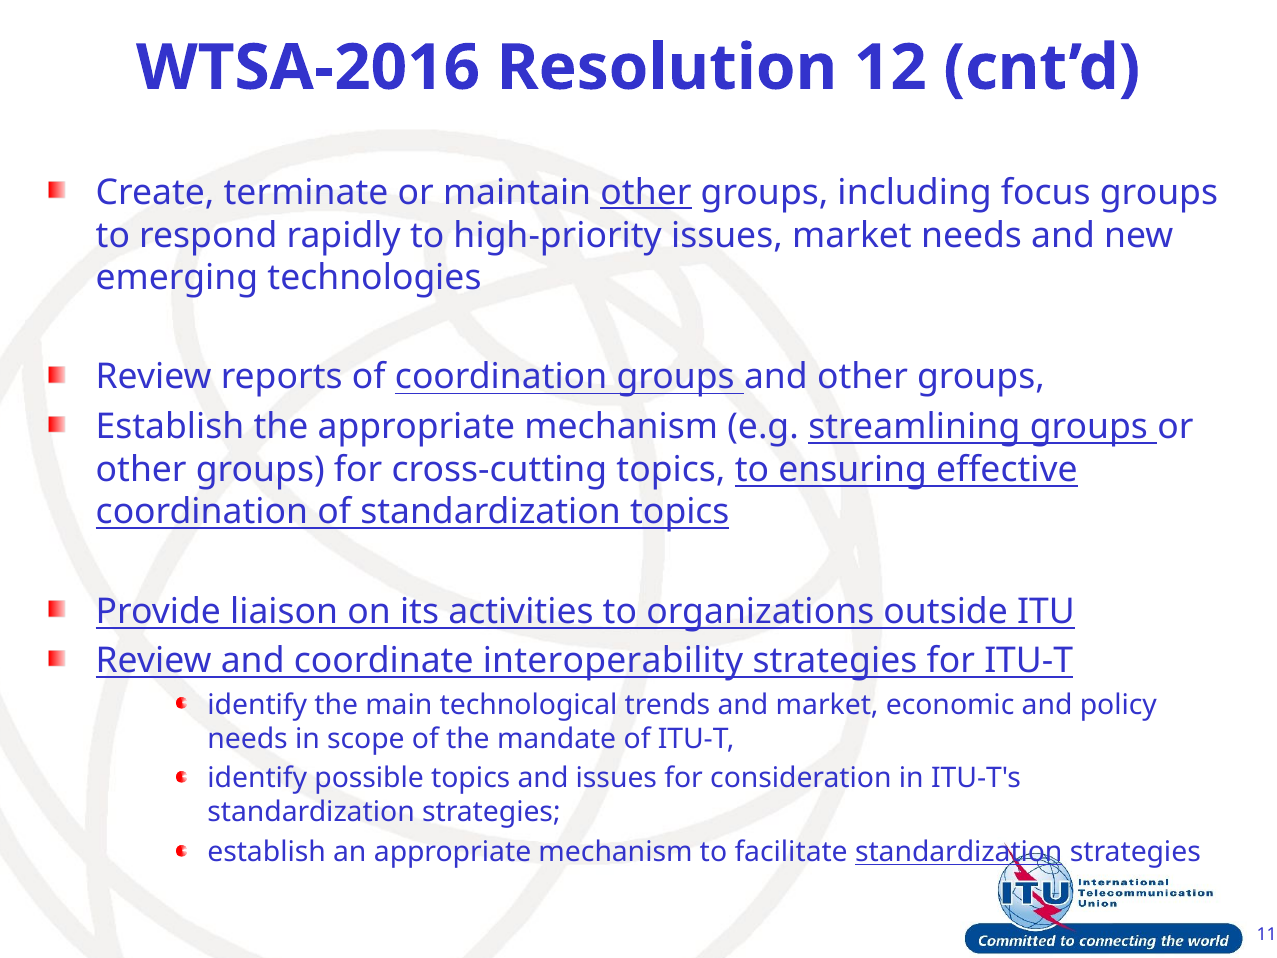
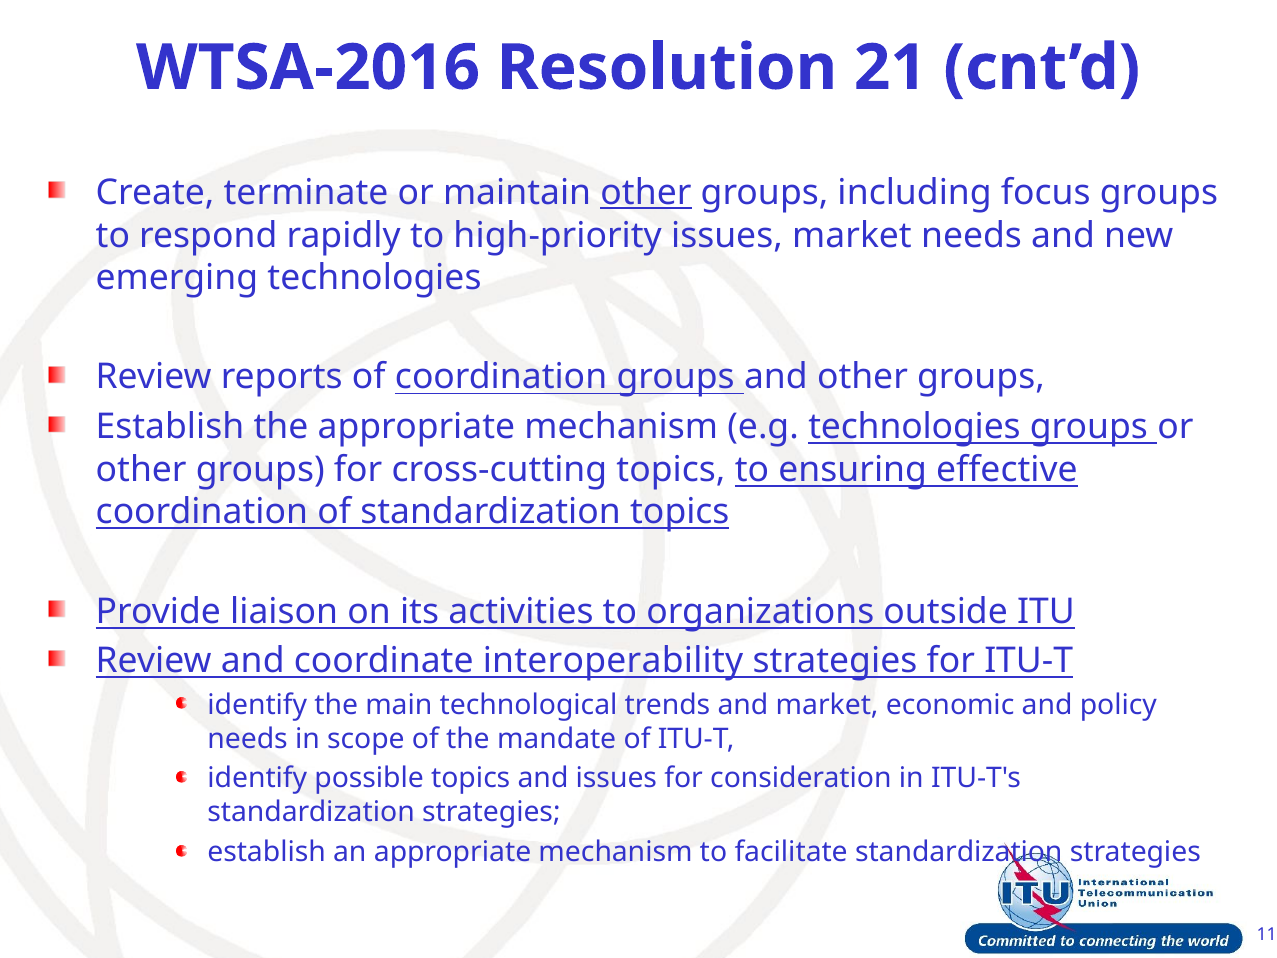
12: 12 -> 21 (890, 68)
e.g streamlining: streamlining -> technologies (914, 427)
standardization underline: present -> none (959, 852)
